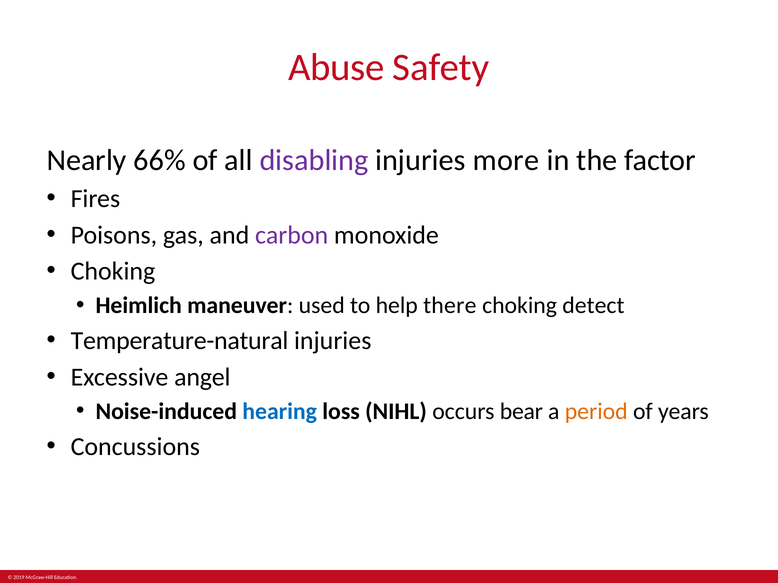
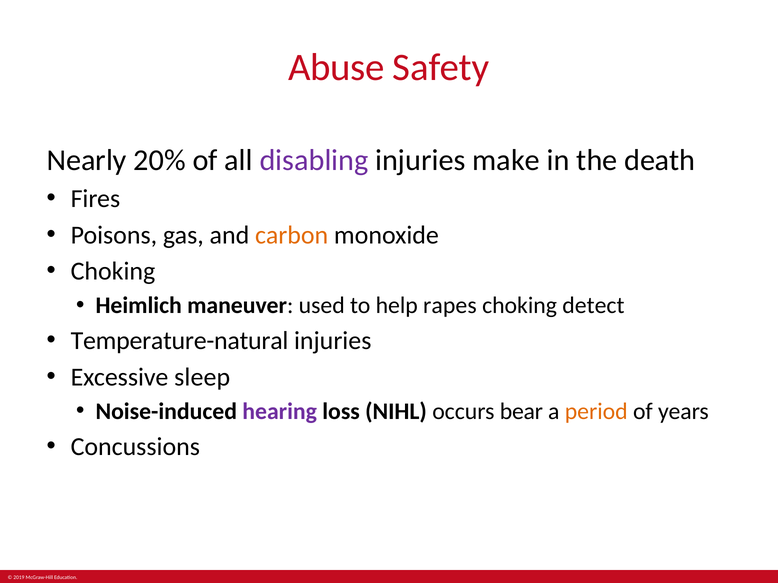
66%: 66% -> 20% (160, 160)
more: more -> make (506, 160)
factor: factor -> death (660, 160)
carbon colour: purple -> orange (292, 235)
there: there -> rapes (450, 306)
angel: angel -> sleep (202, 377)
hearing colour: blue -> purple (280, 412)
